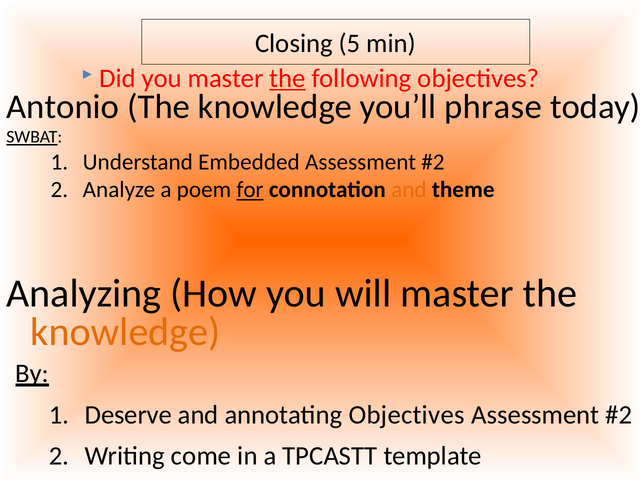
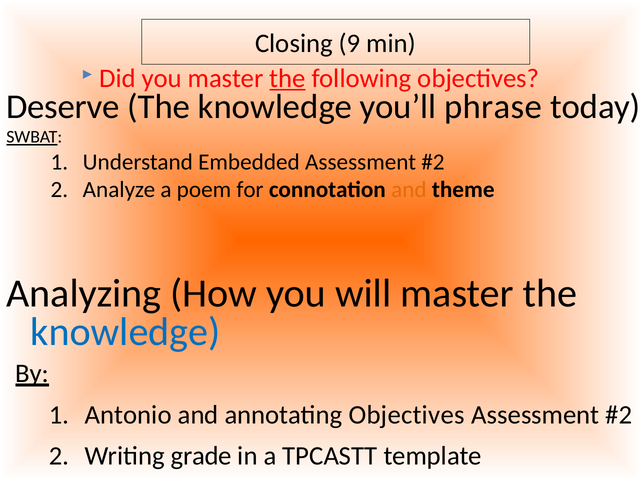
5: 5 -> 9 (350, 44)
Antonio: Antonio -> Deserve (63, 107)
for underline: present -> none (250, 190)
knowledge colour: orange -> blue (125, 332)
Deserve: Deserve -> Antonio (128, 415)
come: come -> grade (201, 457)
